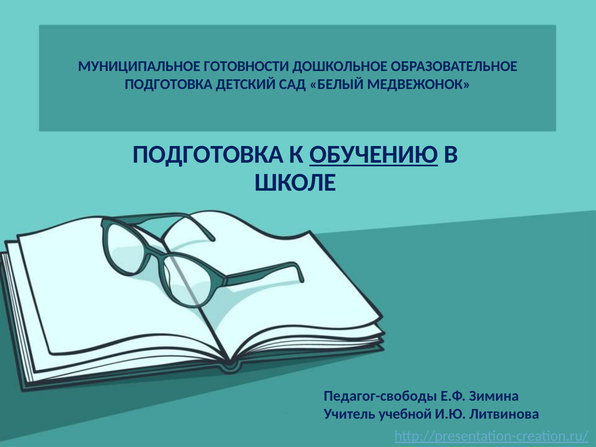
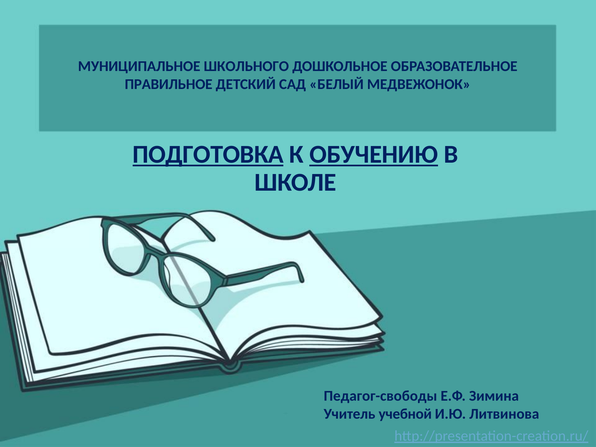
ГОТОВНОСТИ: ГОТОВНОСТИ -> ШКОЛЬНОГО (246, 66)
ПОДГОТОВКА: ПОДГОТОВКА -> ПРАВИЛЬНОЕ (169, 84)
ПОДГОТОВКА underline: none -> present (208, 155)
